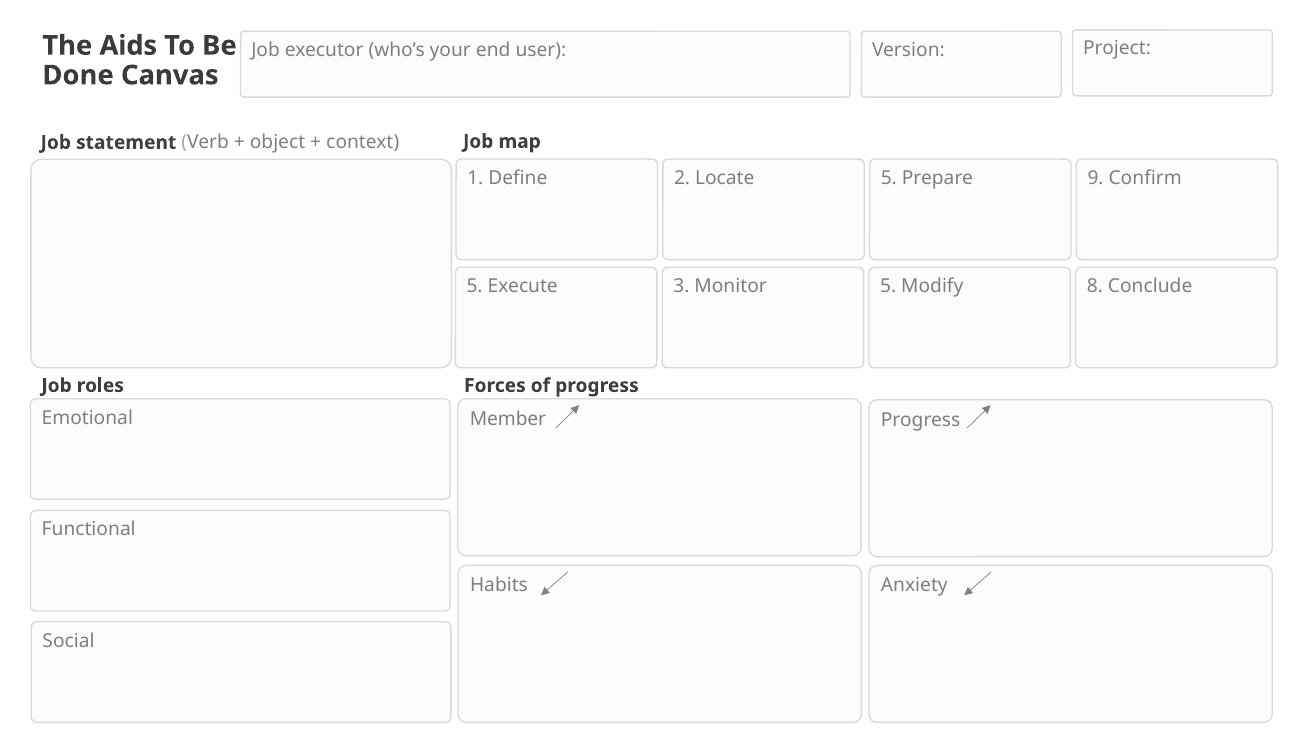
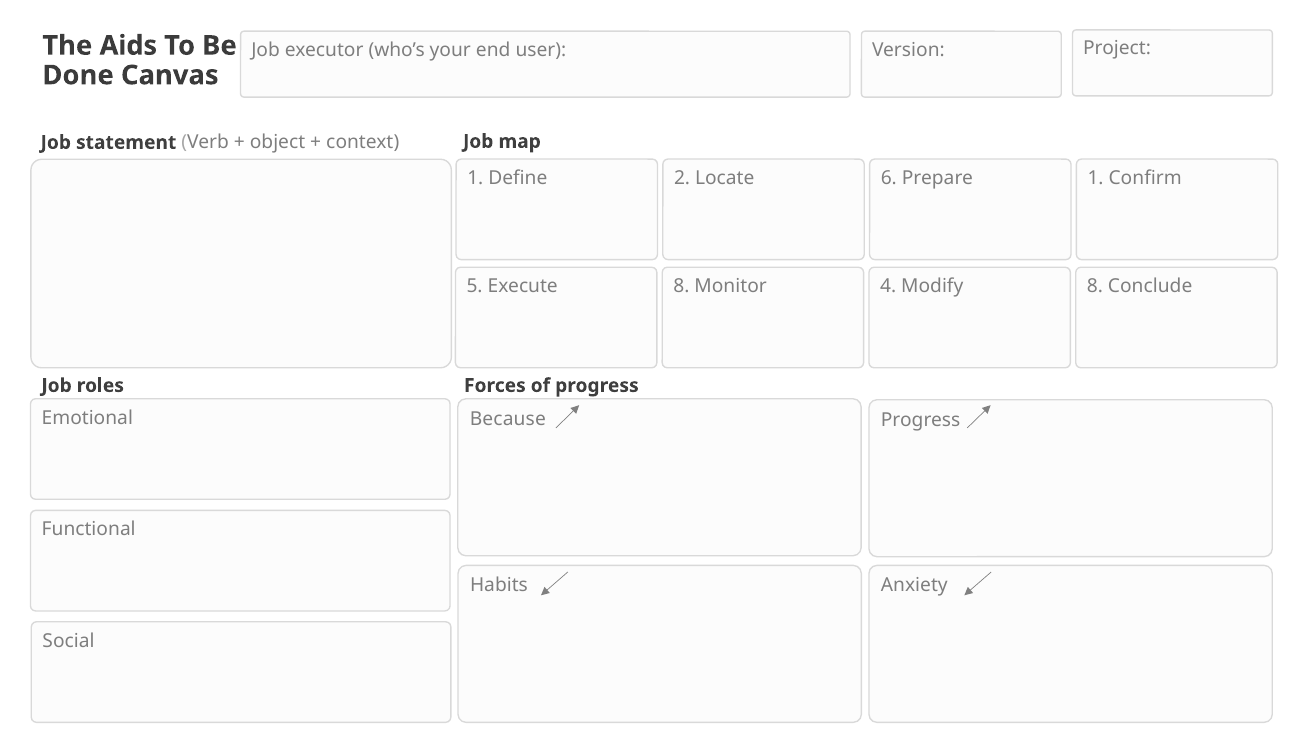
Locate 5: 5 -> 6 (889, 178)
Prepare 9: 9 -> 1 (1096, 178)
Execute 3: 3 -> 8 (681, 286)
Monitor 5: 5 -> 4 (888, 286)
Member: Member -> Because (508, 419)
